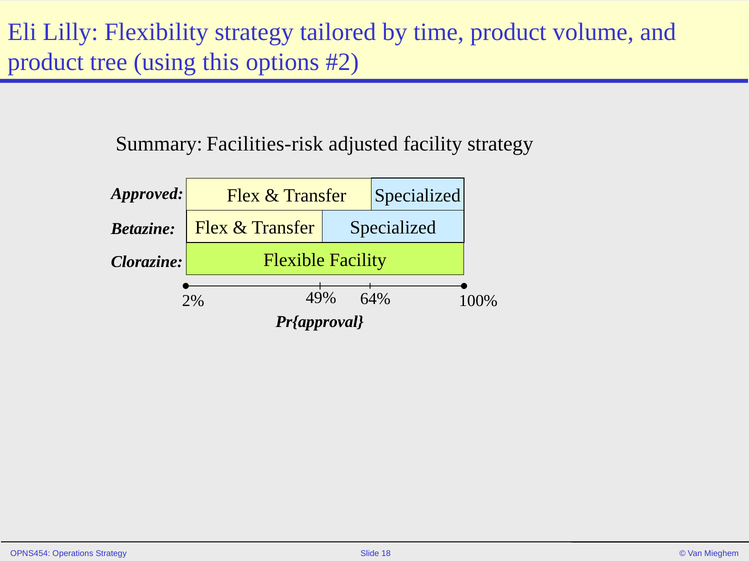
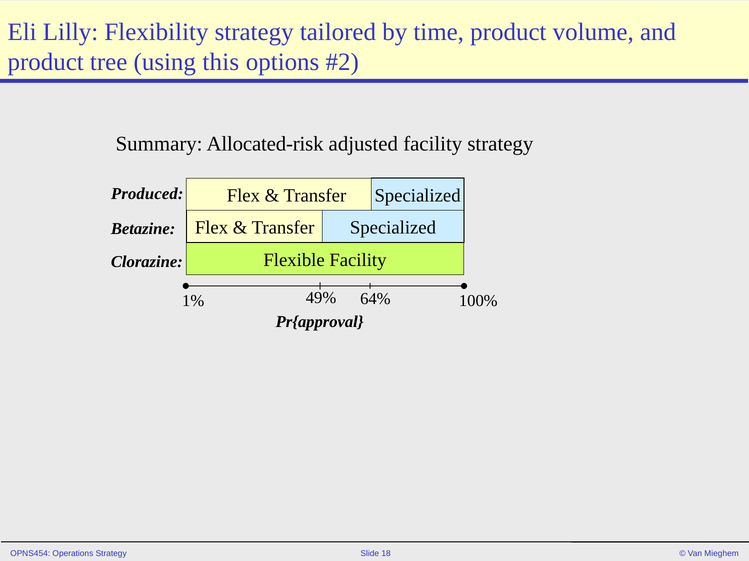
Facilities-risk: Facilities-risk -> Allocated-risk (265, 144)
Approved: Approved -> Produced (147, 194)
2%: 2% -> 1% (193, 301)
